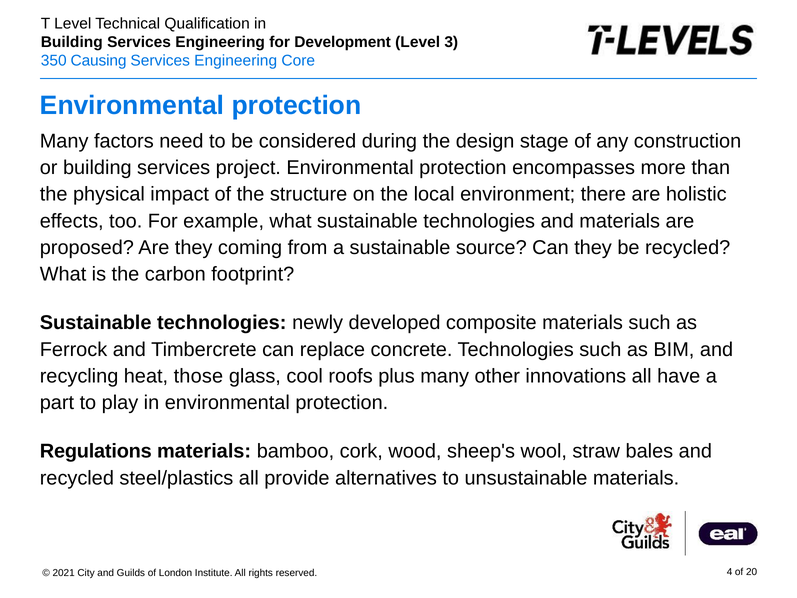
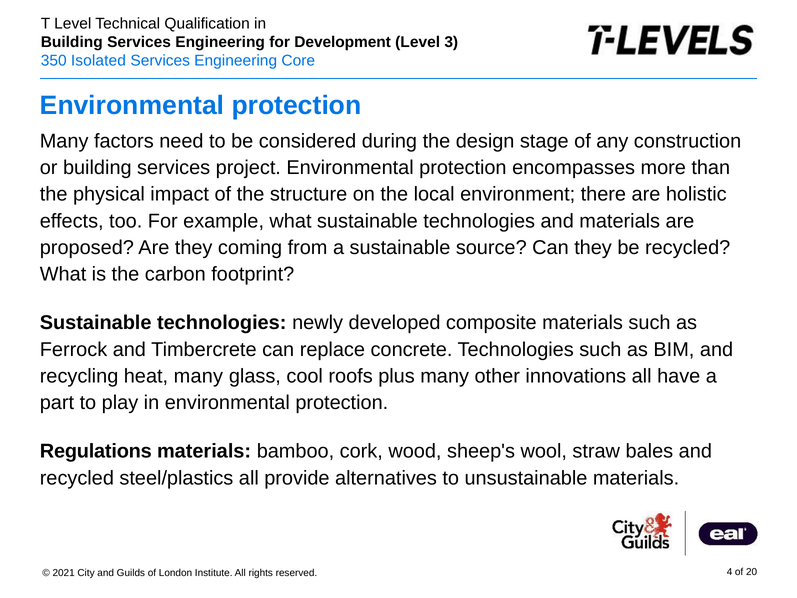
Causing: Causing -> Isolated (98, 61)
heat those: those -> many (198, 376)
